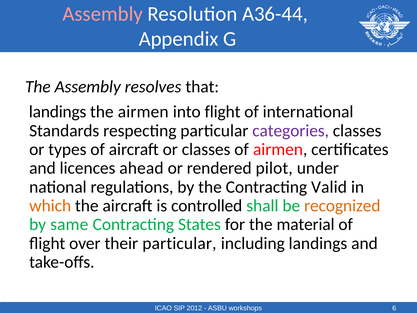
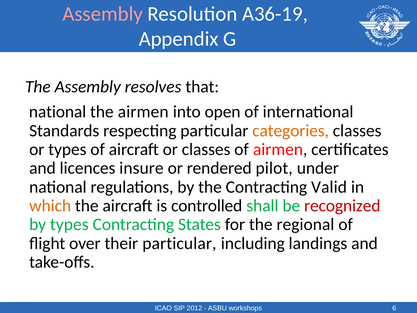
A36-44: A36-44 -> A36-19 (275, 14)
landings: landings -> national (58, 112)
into flight: flight -> open (223, 112)
categories colour: purple -> orange (291, 130)
ahead: ahead -> insure (141, 168)
recognized colour: orange -> red (342, 206)
by same: same -> types (69, 224)
material: material -> regional (305, 224)
